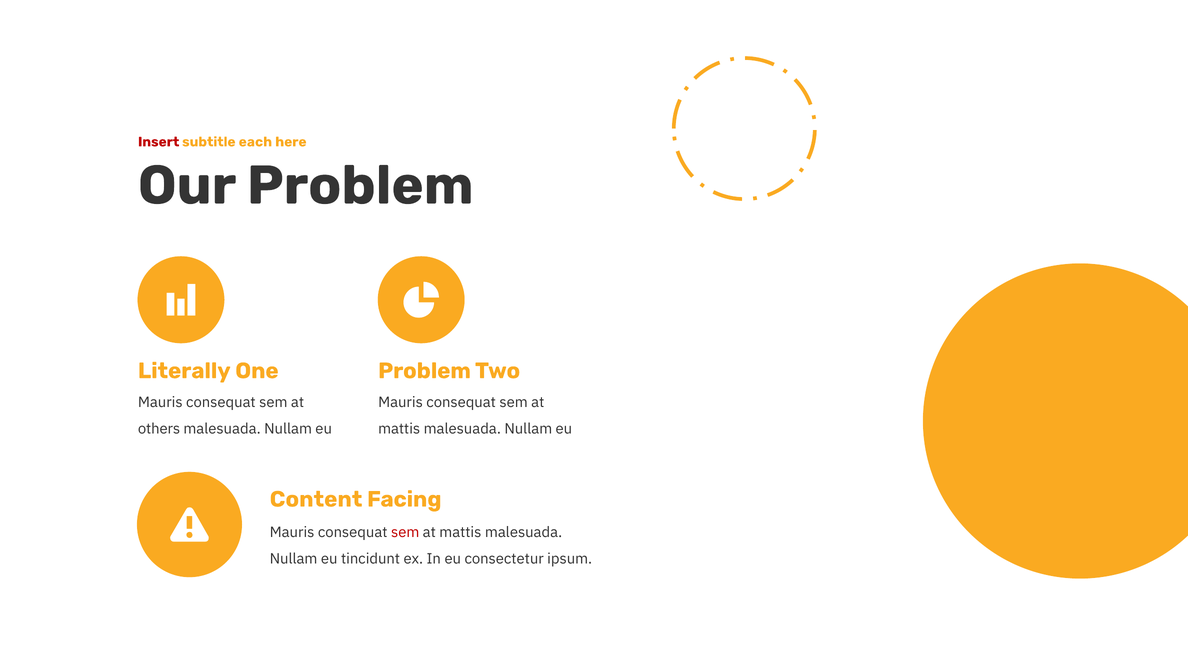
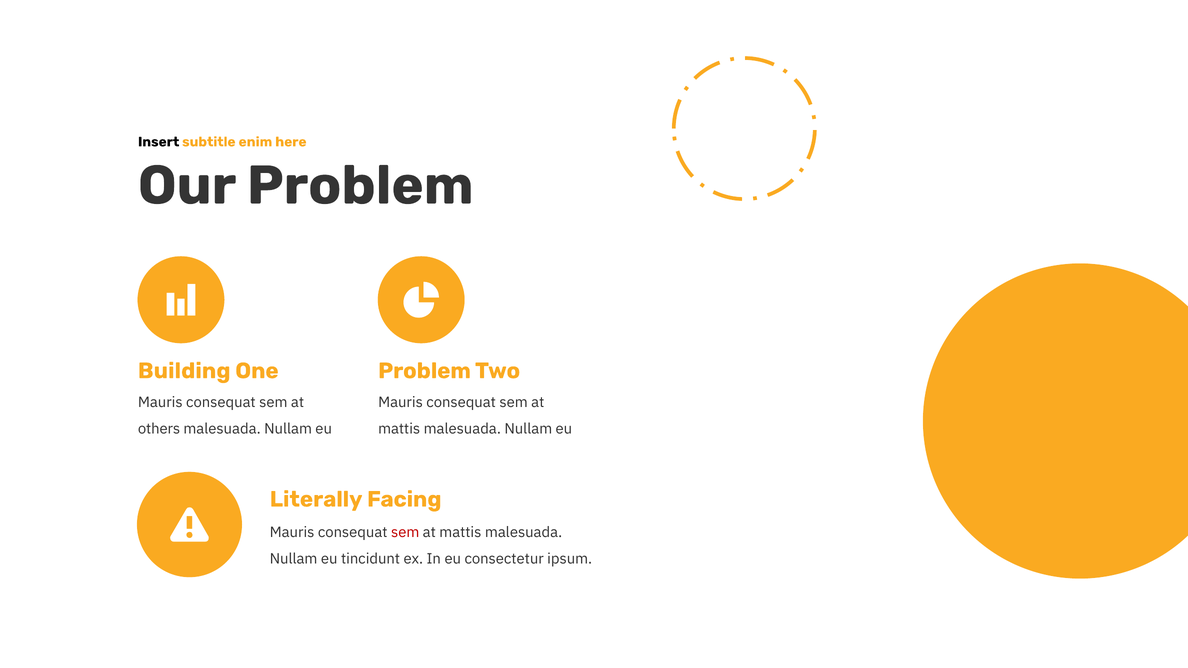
Insert colour: red -> black (159, 142)
each: each -> enim (255, 142)
Literally: Literally -> Building (184, 371)
Content: Content -> Literally (316, 499)
